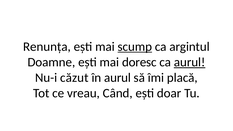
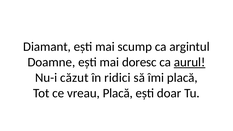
Renunța: Renunța -> Diamant (47, 47)
scump underline: present -> none (135, 47)
în aurul: aurul -> ridici (117, 78)
vreau Când: Când -> Placă (118, 93)
